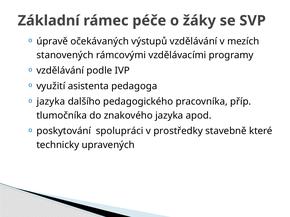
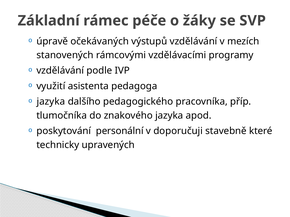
spolupráci: spolupráci -> personální (120, 131)
prostředky: prostředky -> doporučuji (178, 131)
